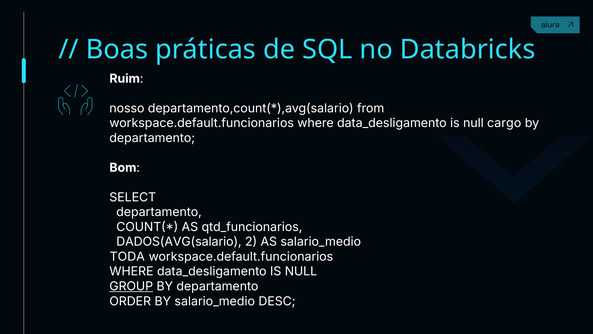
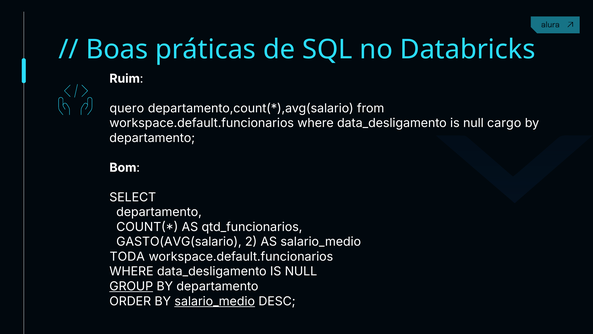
nosso: nosso -> quero (127, 108)
DADOS(AVG(salario: DADOS(AVG(salario -> GASTO(AVG(salario (179, 242)
salario_medio underline: none -> present (215, 301)
